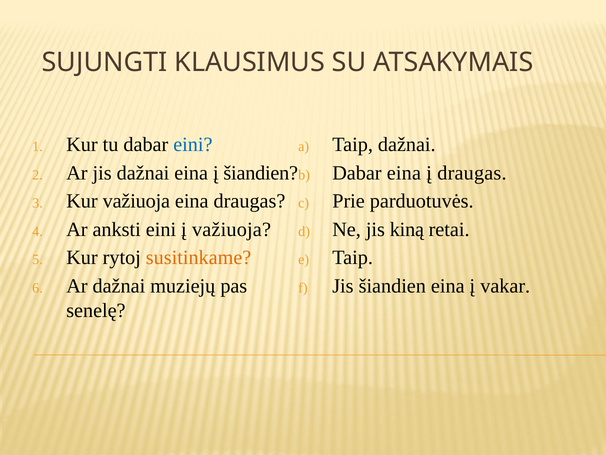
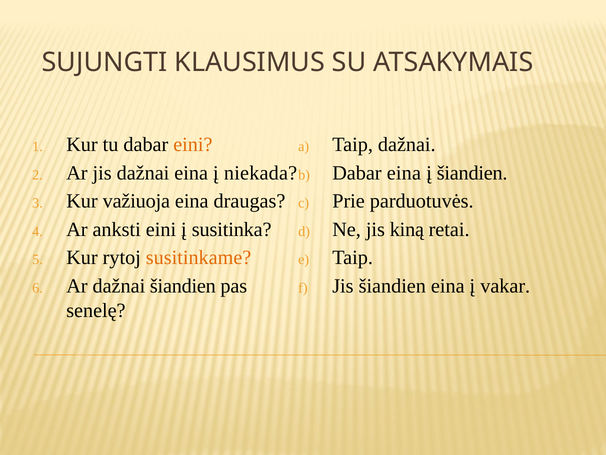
eini colour: blue -> orange (193, 144)
į šiandien: šiandien -> niekada (261, 173)
į draugas: draugas -> šiandien (472, 173)
į važiuoja: važiuoja -> susitinka (232, 229)
dažnai muziejų: muziejų -> šiandien (183, 286)
